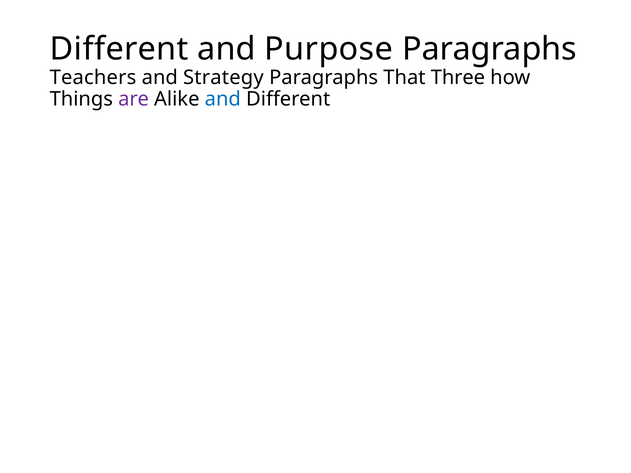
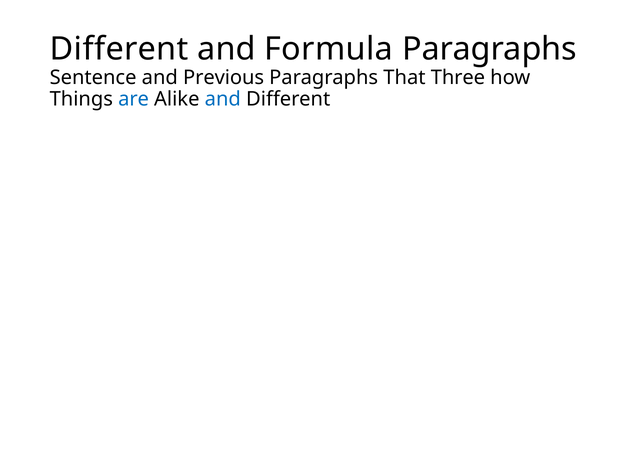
Purpose: Purpose -> Formula (329, 49)
Teachers: Teachers -> Sentence (93, 77)
Strategy: Strategy -> Previous (224, 77)
are colour: purple -> blue (134, 99)
